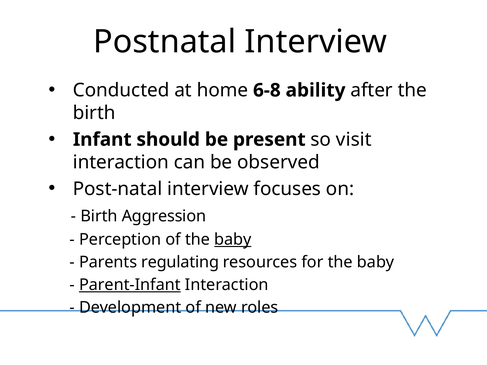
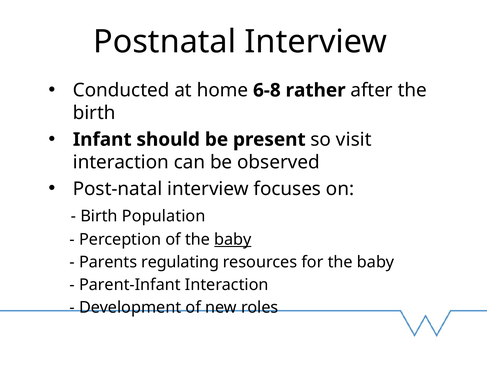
ability: ability -> rather (316, 90)
Aggression: Aggression -> Population (164, 216)
Parent-Infant underline: present -> none (130, 285)
